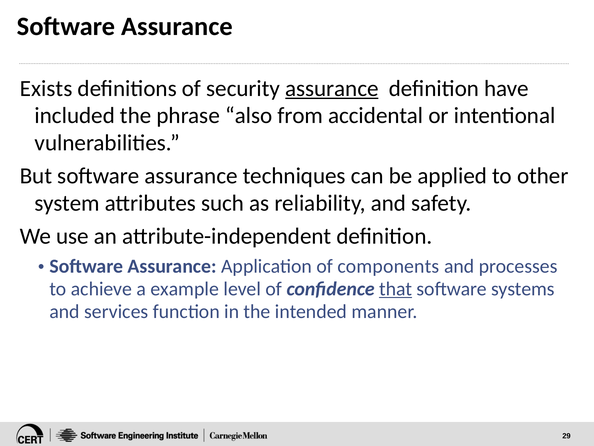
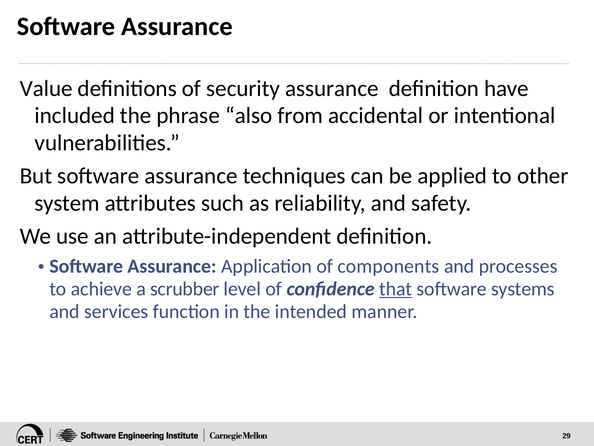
Exists: Exists -> Value (46, 88)
assurance underline: present -> none (332, 88)
example: example -> scrubber (185, 289)
